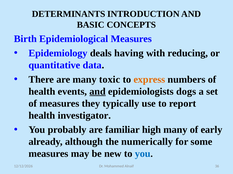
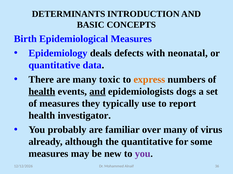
having: having -> defects (129, 53)
reducing: reducing -> neonatal (188, 53)
health underline: none -> present (42, 92)
high: high -> over (151, 130)
early: early -> virus (212, 130)
the numerically: numerically -> quantitative (147, 142)
you colour: blue -> purple (143, 154)
